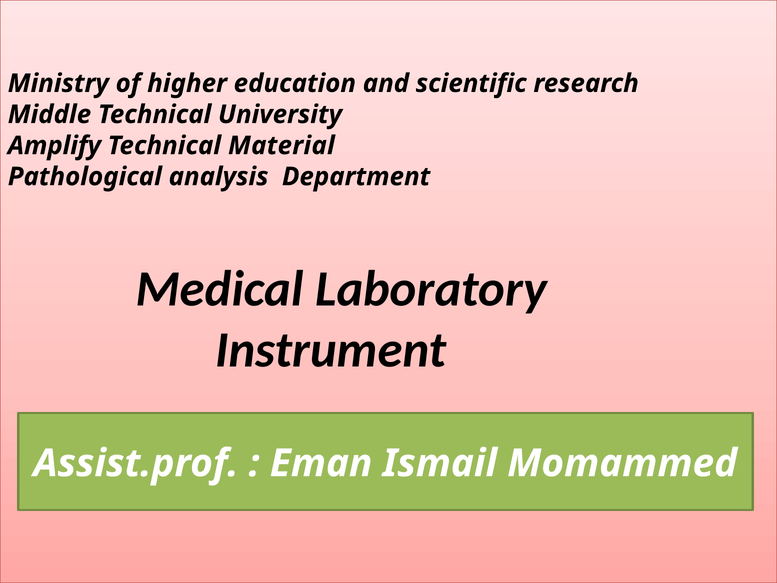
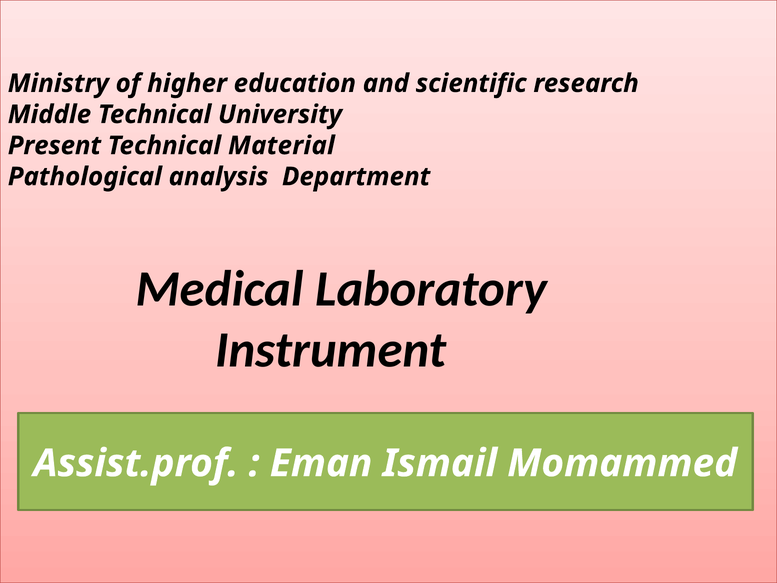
Amplify: Amplify -> Present (54, 146)
